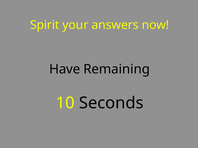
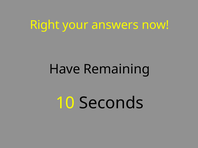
Spirit: Spirit -> Right (45, 25)
